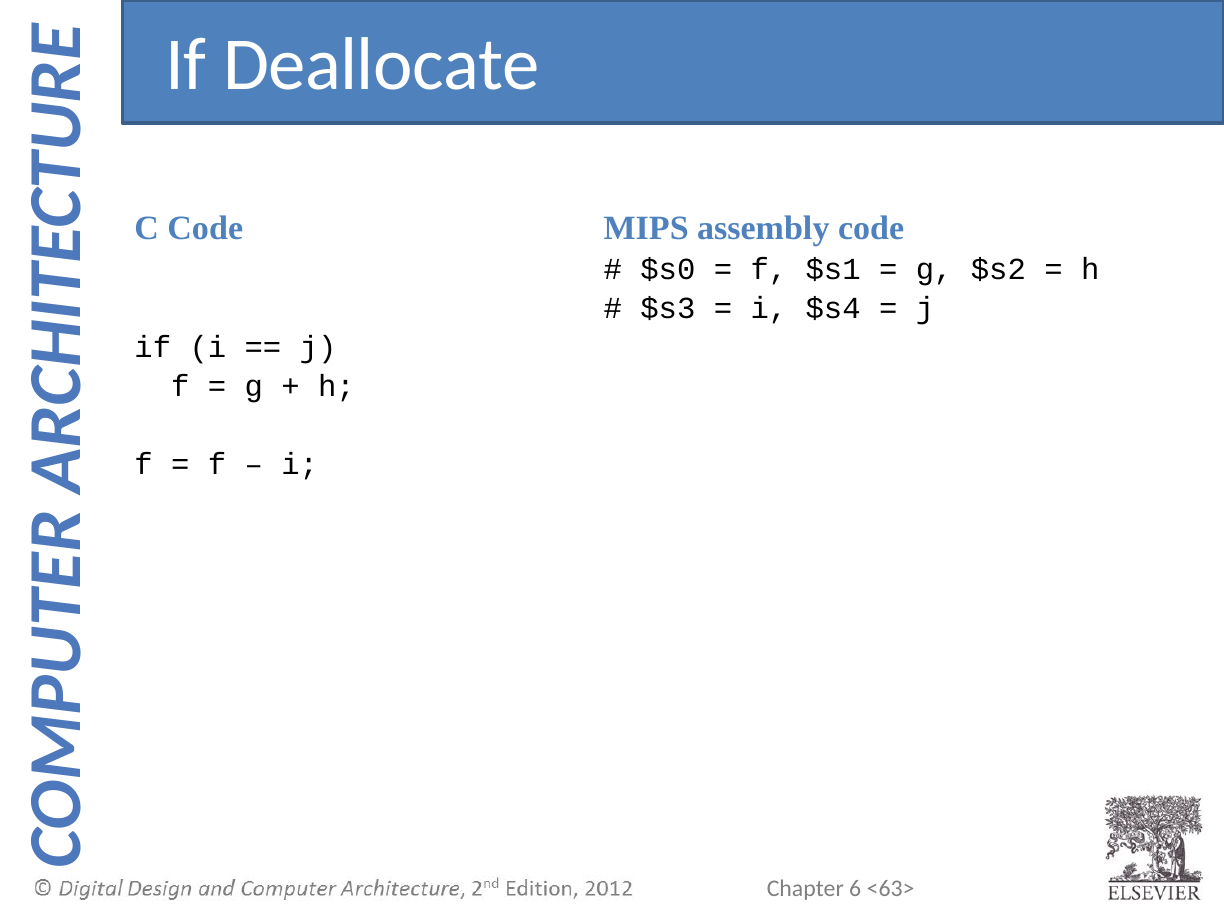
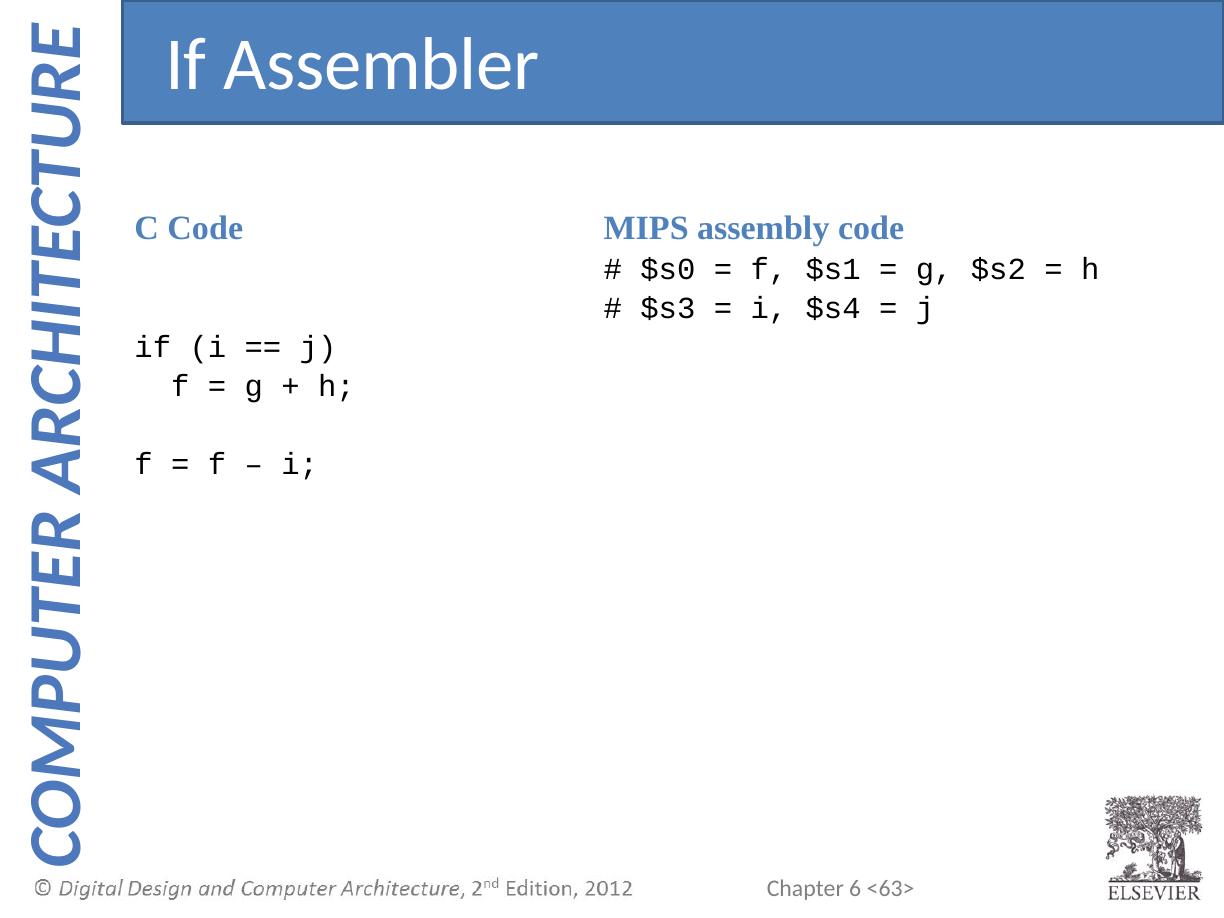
Deallocate: Deallocate -> Assembler (381, 65)
